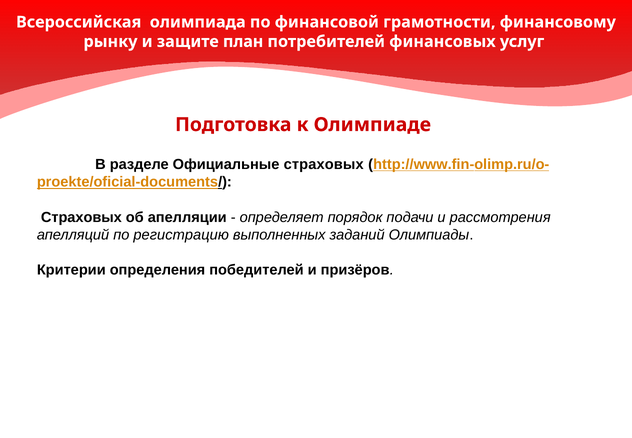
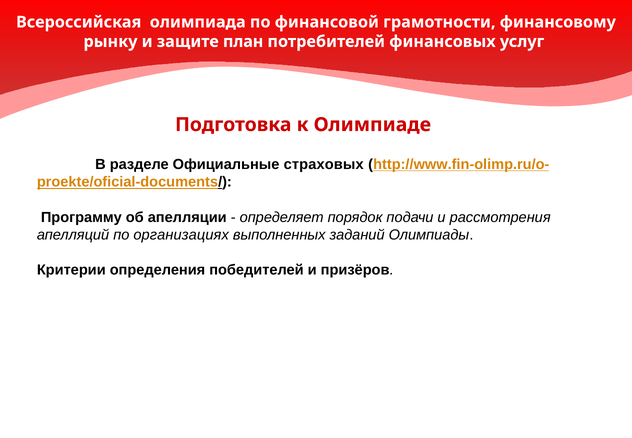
Страховых: Страховых -> Программу (81, 217)
регистрацию: регистрацию -> организациях (181, 234)
